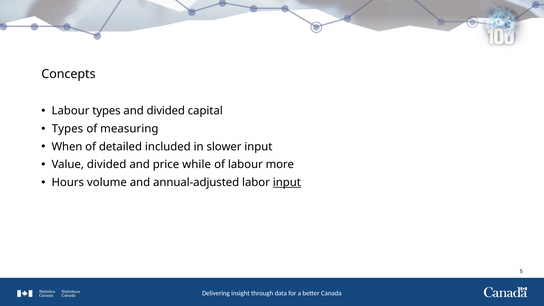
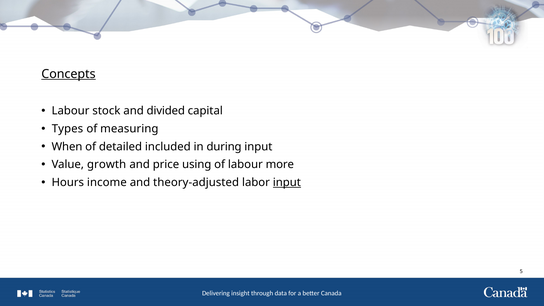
Concepts underline: none -> present (68, 74)
Labour types: types -> stock (106, 111)
slower: slower -> during (224, 147)
Value divided: divided -> growth (107, 165)
while: while -> using (197, 165)
volume: volume -> income (107, 182)
annual-adjusted: annual-adjusted -> theory-adjusted (196, 182)
